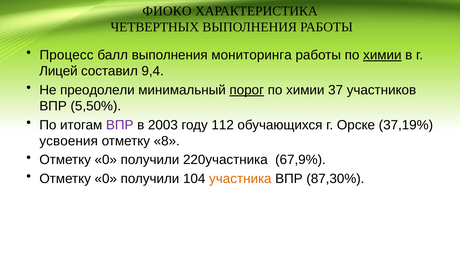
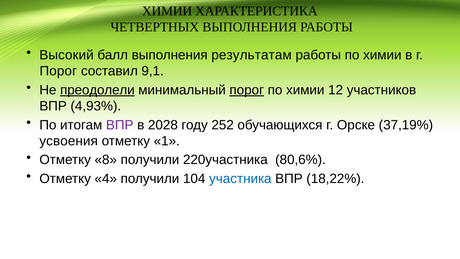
ФИОКО: ФИОКО -> ХИМИИ (167, 11)
Процесс: Процесс -> Высокий (67, 55)
мониторинга: мониторинга -> результатам (252, 55)
химии underline: present -> none (382, 55)
Лицей: Лицей -> Порог (58, 71)
9,4: 9,4 -> 9,1 (153, 71)
преодолели underline: none -> present (97, 90)
37: 37 -> 12 (336, 90)
5,50%: 5,50% -> 4,93% (96, 106)
2003: 2003 -> 2028 (163, 125)
112: 112 -> 252 (223, 125)
8: 8 -> 1 (167, 141)
0: 0 -> 8 (106, 160)
67,9%: 67,9% -> 80,6% (300, 160)
0: 0 -> 4 (106, 179)
участника colour: orange -> blue (240, 179)
87,30%: 87,30% -> 18,22% (335, 179)
